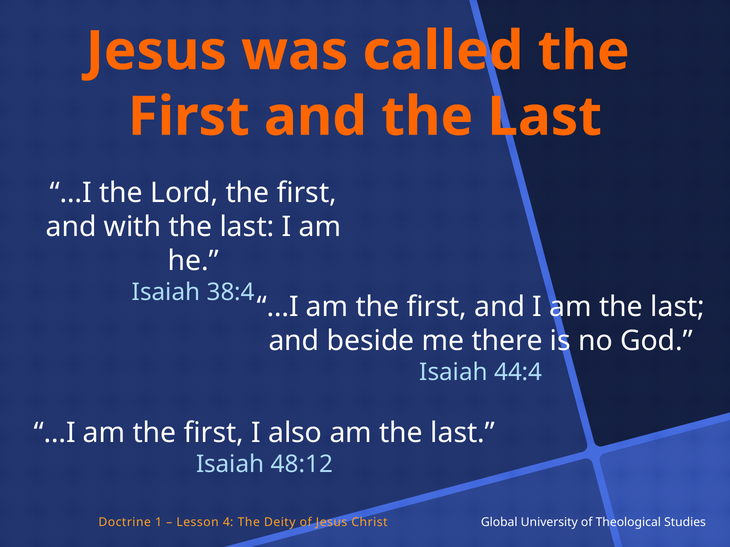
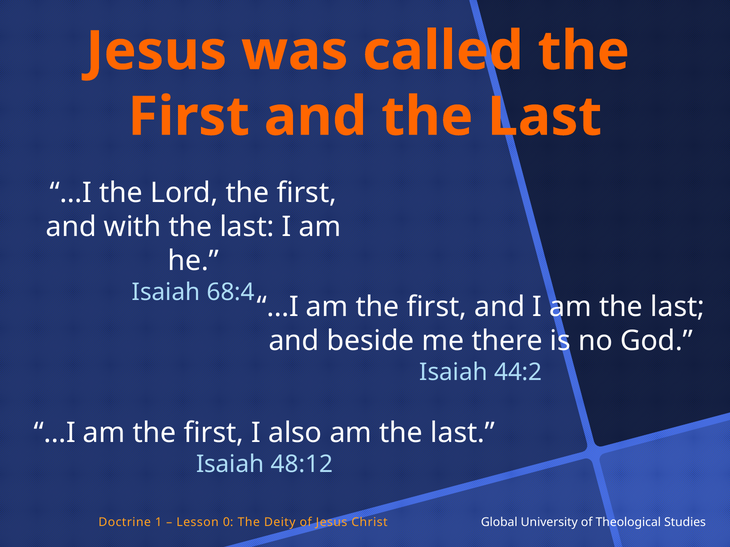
38:4: 38:4 -> 68:4 (231, 292)
44:4: 44:4 -> 44:2 (518, 373)
4: 4 -> 0 (228, 523)
